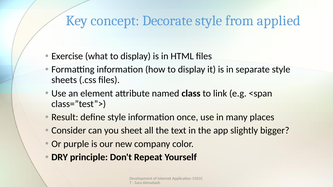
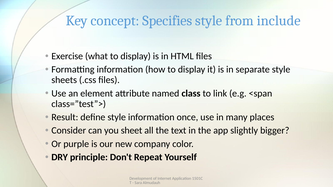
Decorate: Decorate -> Specifies (167, 21)
applied: applied -> include (279, 21)
